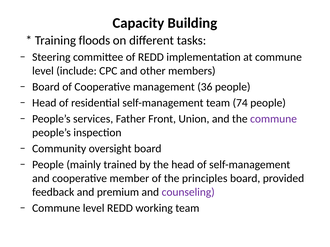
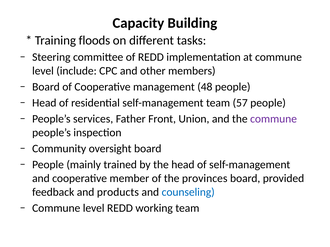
36: 36 -> 48 (205, 87)
74: 74 -> 57 (240, 103)
principles: principles -> provinces (205, 179)
premium: premium -> products (118, 192)
counseling colour: purple -> blue (188, 192)
